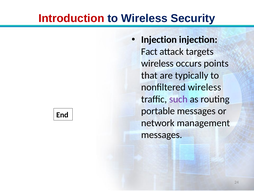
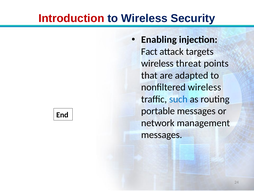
Injection: Injection -> Enabling (159, 40)
occurs: occurs -> threat (189, 63)
typically: typically -> adapted (192, 75)
such colour: purple -> blue (178, 99)
